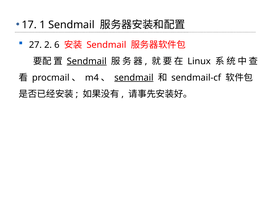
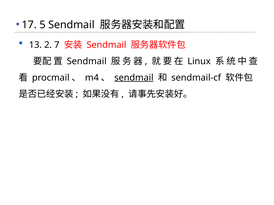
1: 1 -> 5 (42, 25)
27: 27 -> 13 (35, 45)
6: 6 -> 7 (57, 45)
Sendmail underline: present -> none (87, 61)
